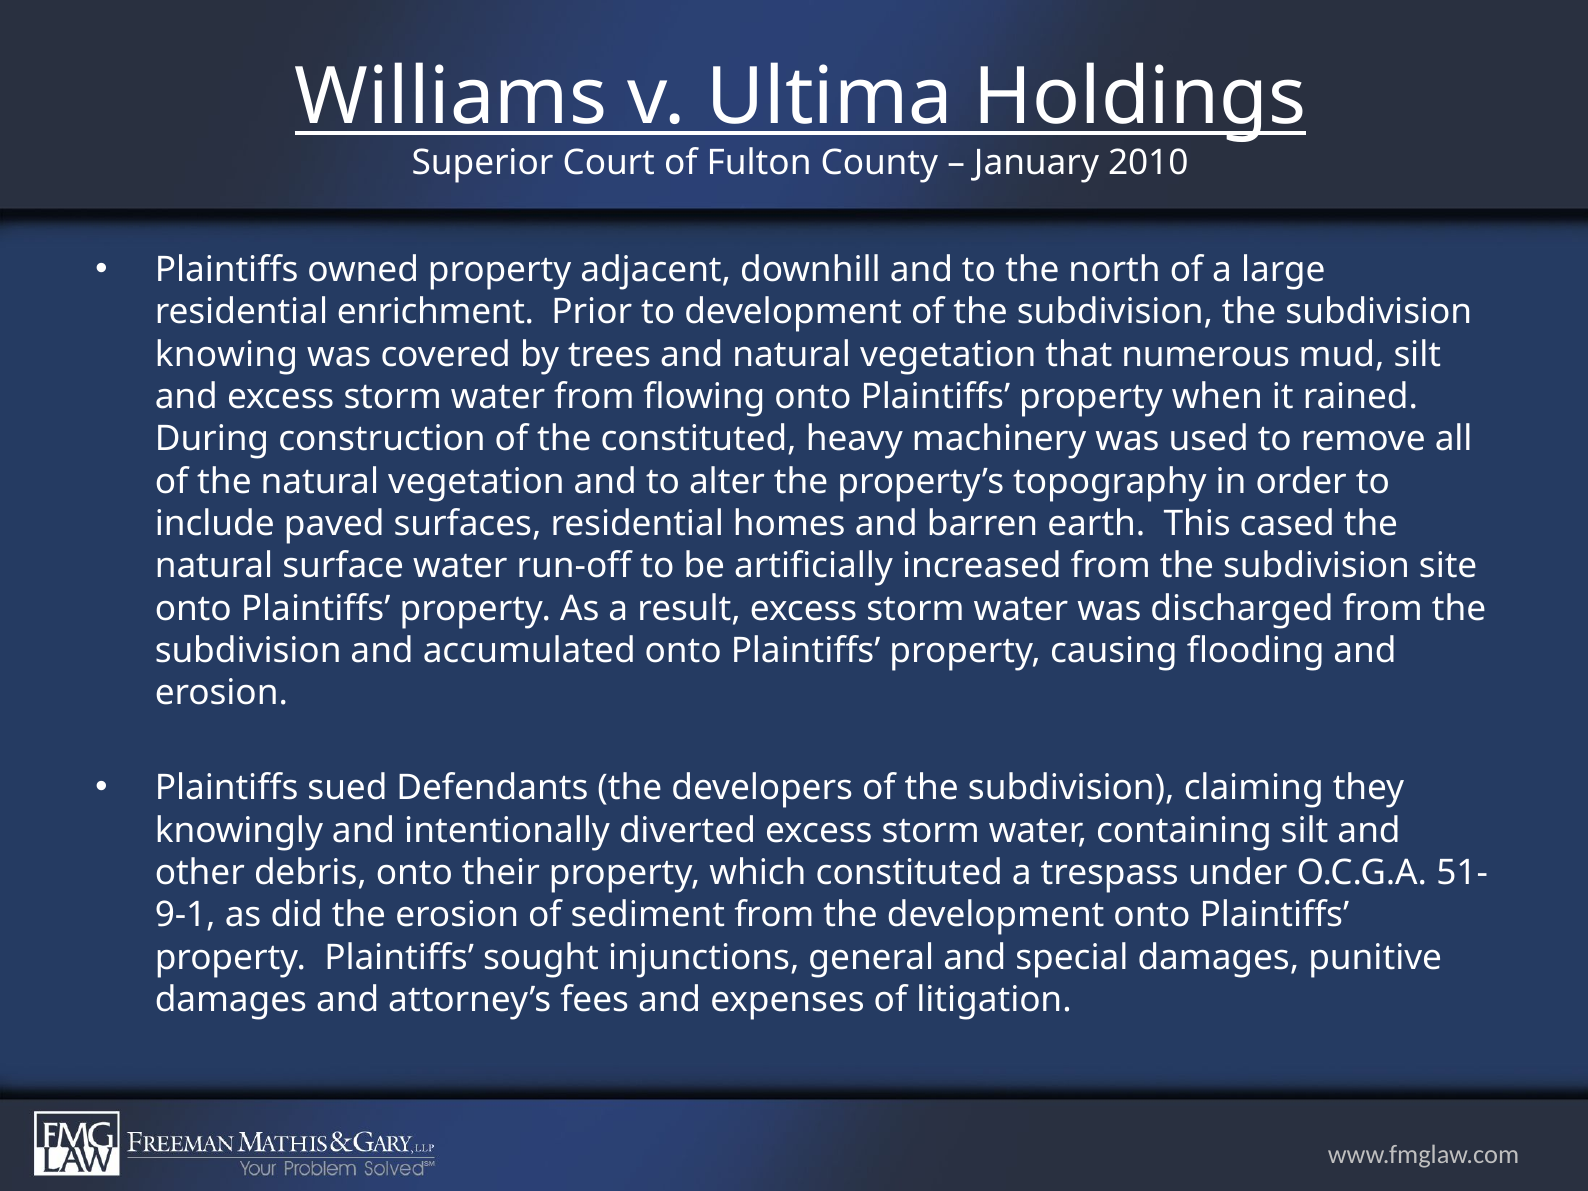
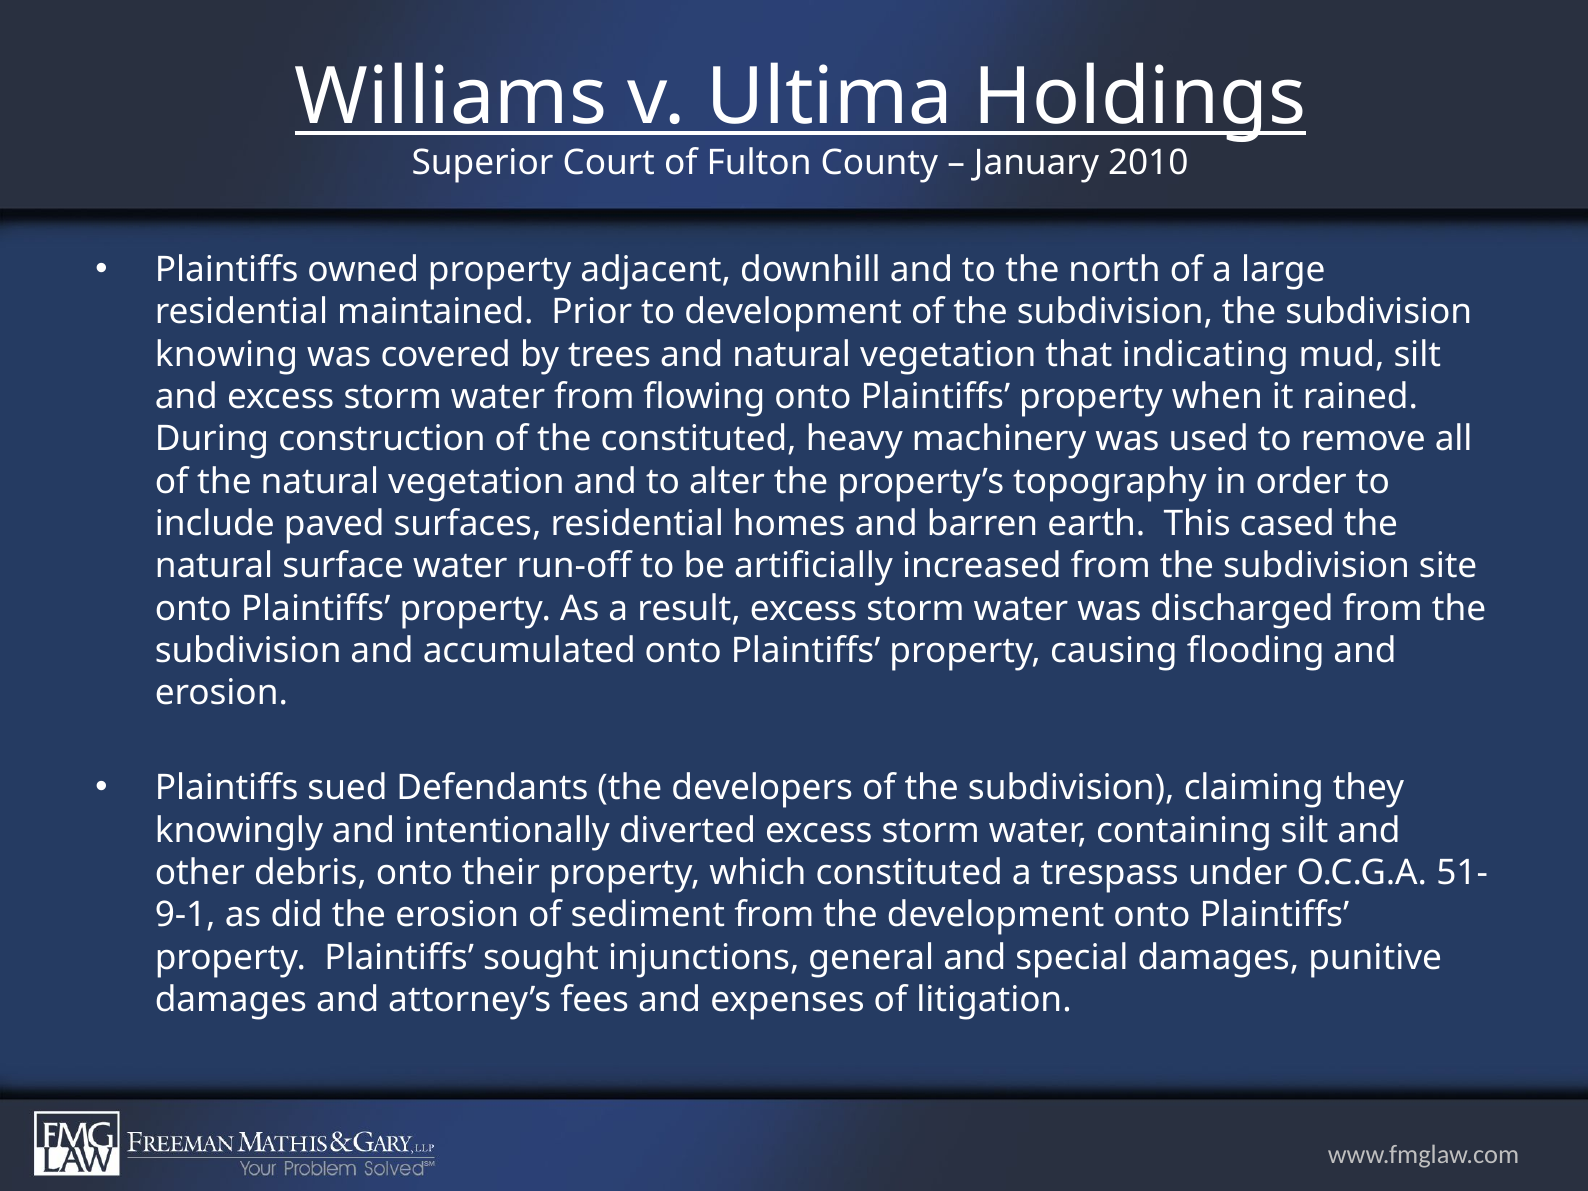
enrichment: enrichment -> maintained (435, 312)
numerous: numerous -> indicating (1205, 354)
